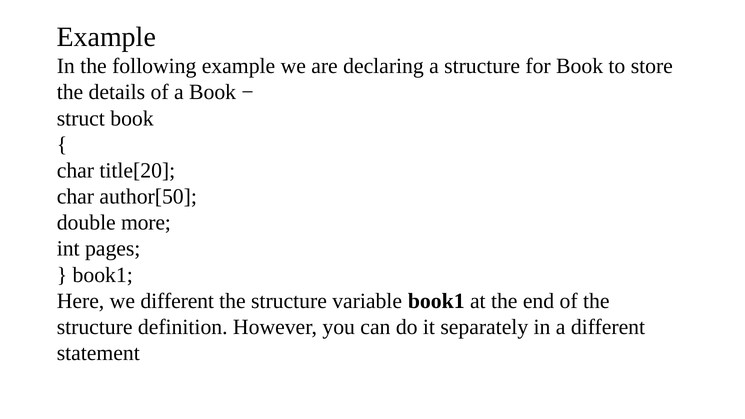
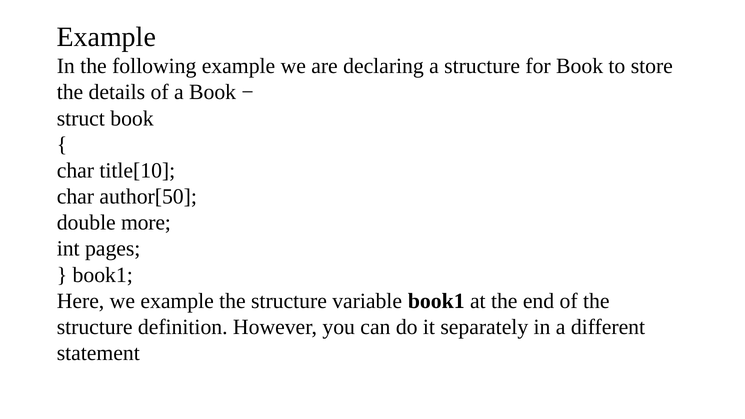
title[20: title[20 -> title[10 (137, 171)
we different: different -> example (177, 301)
